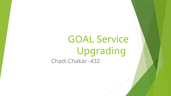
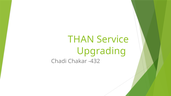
GOAL: GOAL -> THAN (81, 40)
